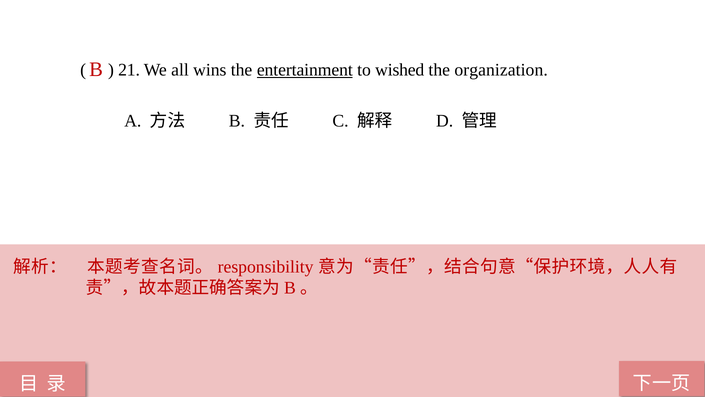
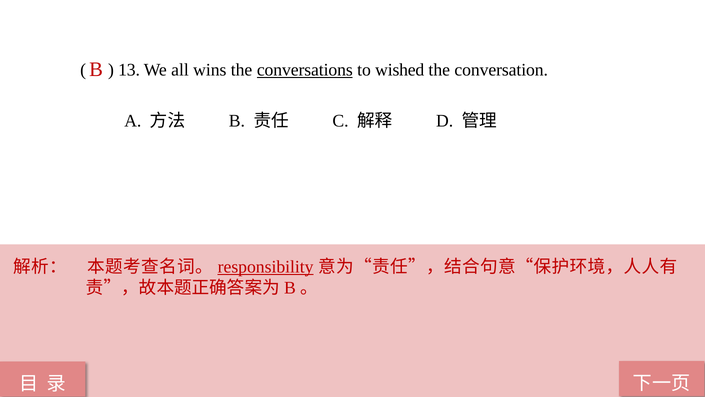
21: 21 -> 13 (129, 70)
entertainment: entertainment -> conversations (305, 70)
organization: organization -> conversation (501, 70)
responsibility underline: none -> present (266, 267)
